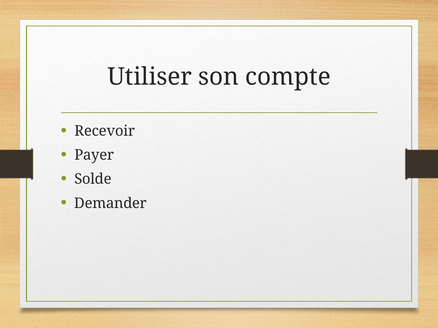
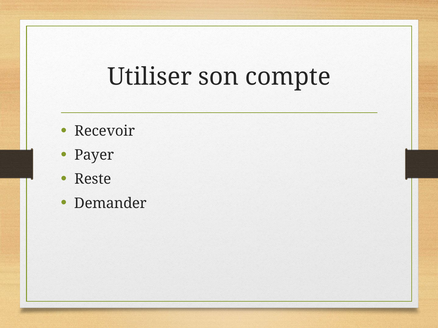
Solde: Solde -> Reste (93, 179)
